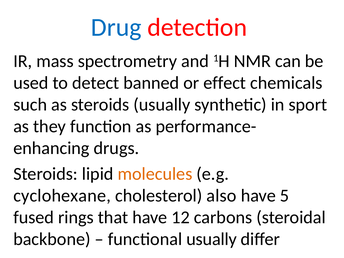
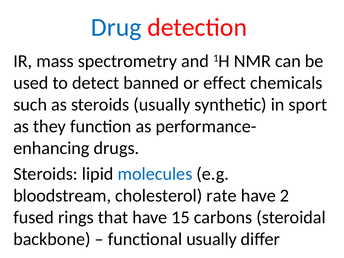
molecules colour: orange -> blue (155, 174)
cyclohexane: cyclohexane -> bloodstream (62, 196)
also: also -> rate (222, 196)
5: 5 -> 2 (285, 196)
12: 12 -> 15 (181, 217)
